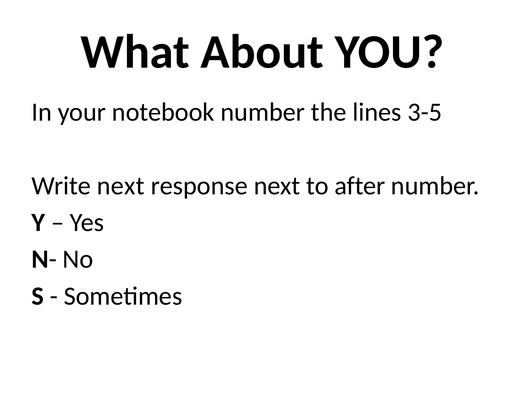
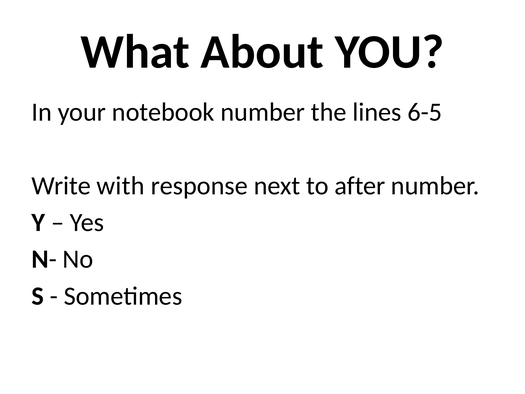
3-5: 3-5 -> 6-5 (425, 112)
Write next: next -> with (121, 186)
